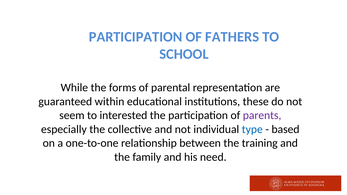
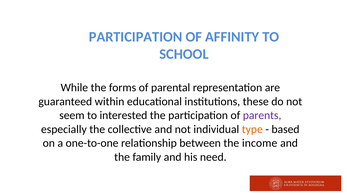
FATHERS: FATHERS -> AFFINITY (232, 37)
type colour: blue -> orange (252, 129)
training: training -> income (260, 143)
